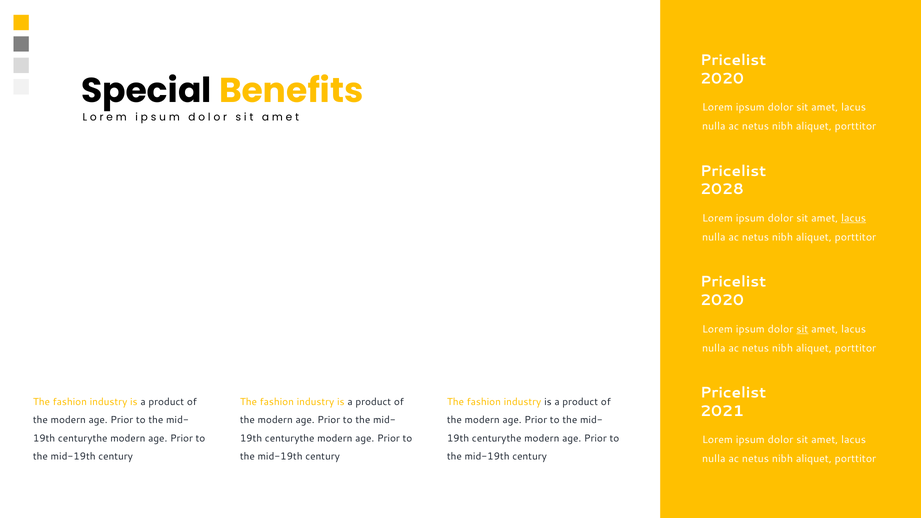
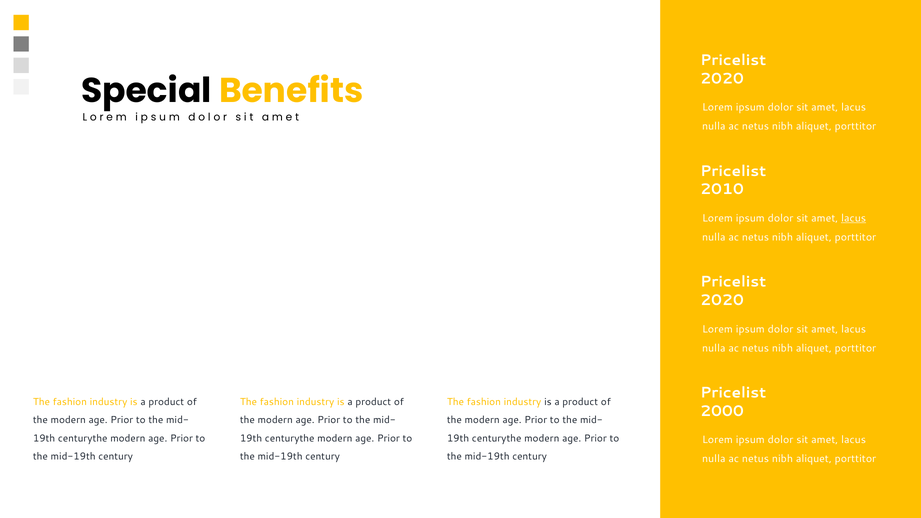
2028: 2028 -> 2010 (722, 189)
sit underline: present -> none (802, 329)
2021: 2021 -> 2000 (722, 411)
